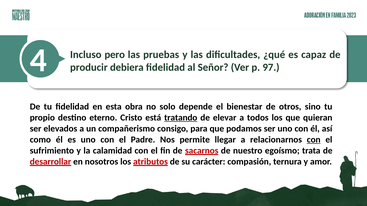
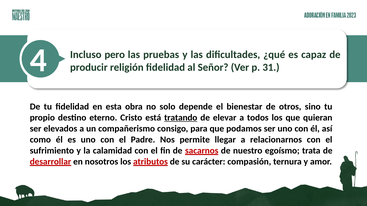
debiera: debiera -> religión (127, 68)
97: 97 -> 31 (271, 68)
con underline: present -> none (314, 140)
